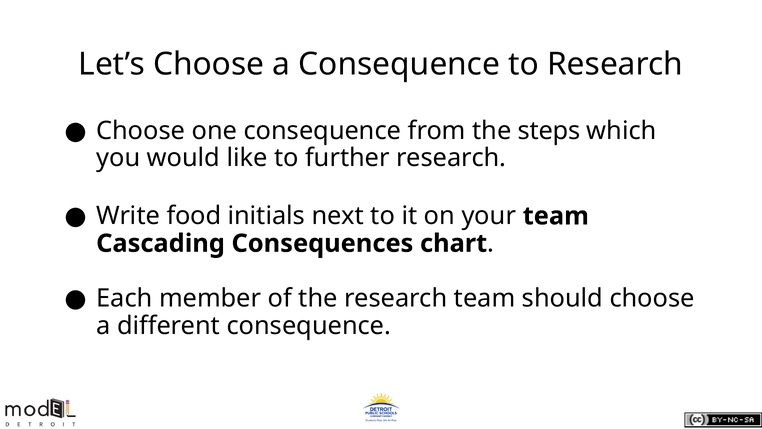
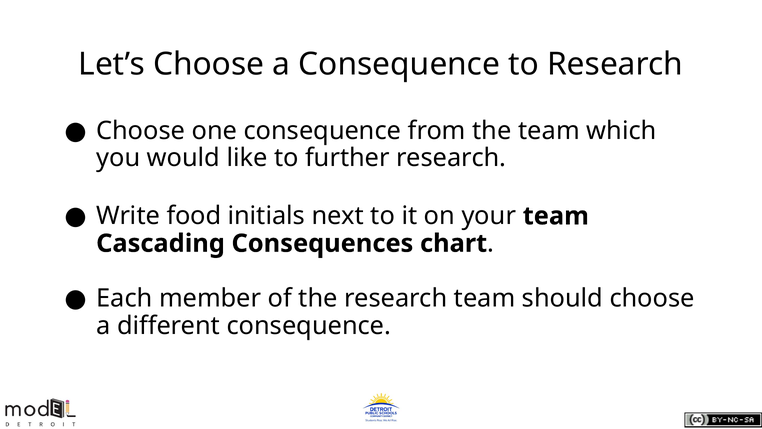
the steps: steps -> team (549, 131)
